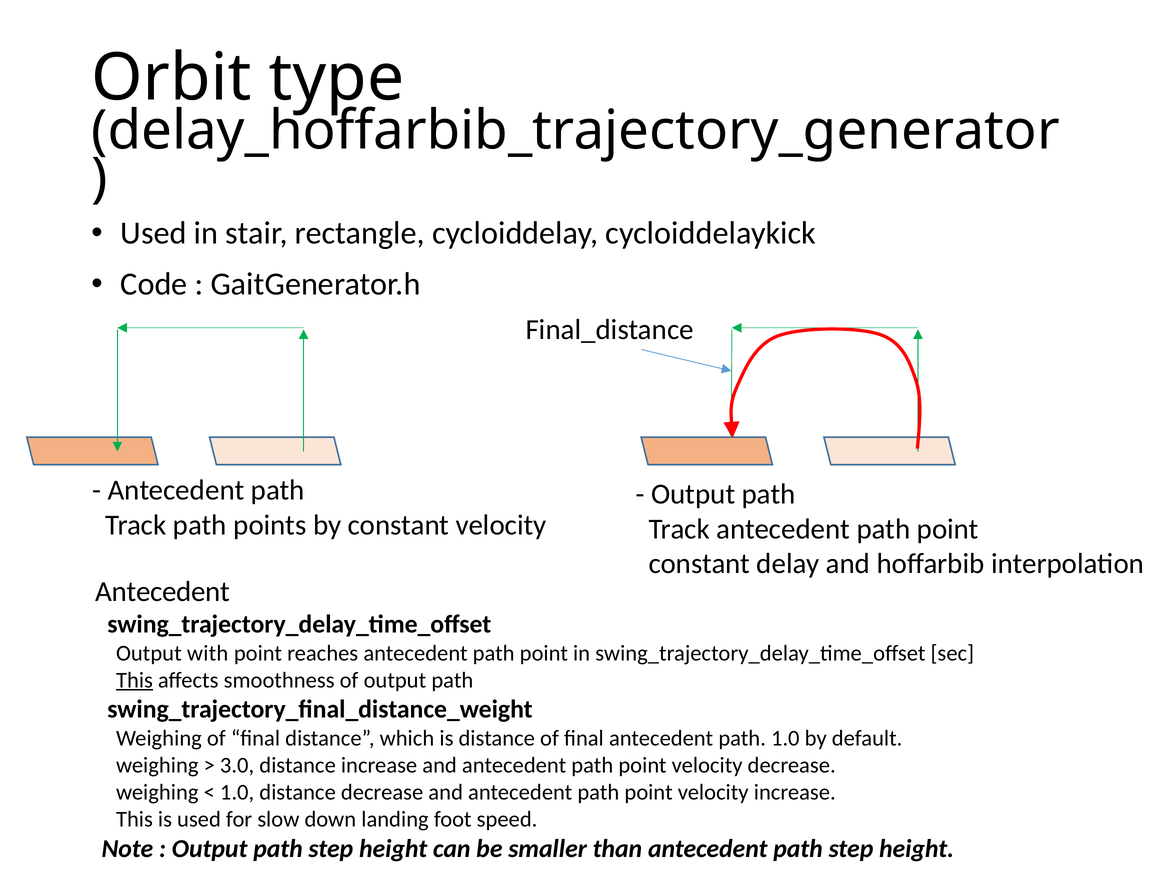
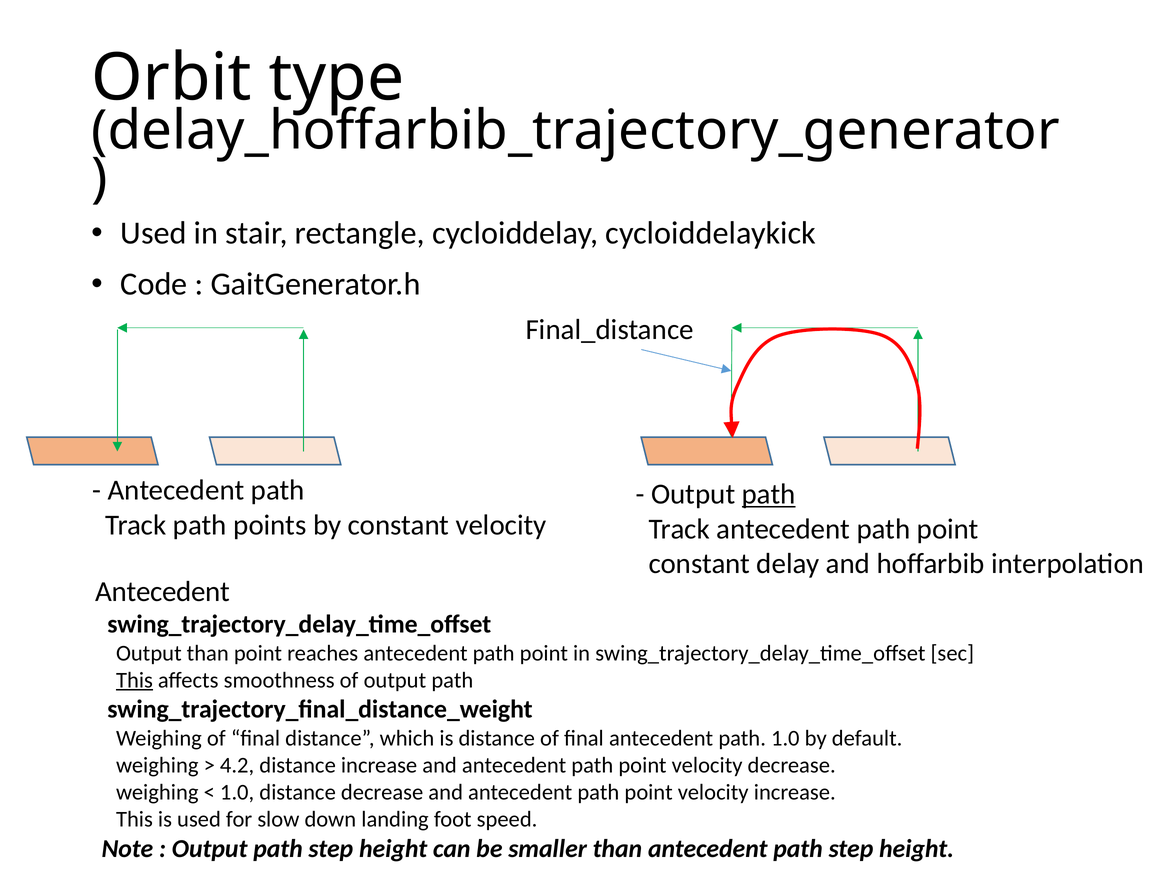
path underline: none -> present (769, 494)
Output with: with -> than (208, 653)
3.0: 3.0 -> 4.2 (237, 765)
